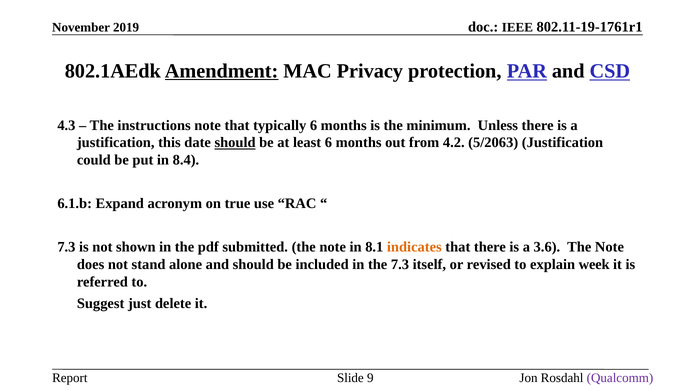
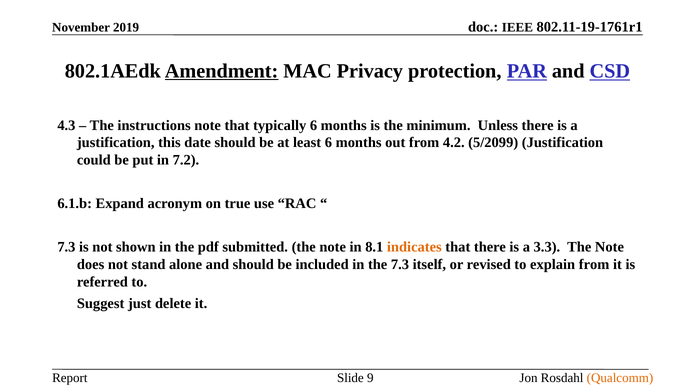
should underline: present -> none (235, 143)
5/2063: 5/2063 -> 5/2099 (493, 143)
8.4: 8.4 -> 7.2 (186, 160)
3.6: 3.6 -> 3.3 (547, 247)
explain week: week -> from (594, 264)
Qualcomm colour: purple -> orange (620, 378)
